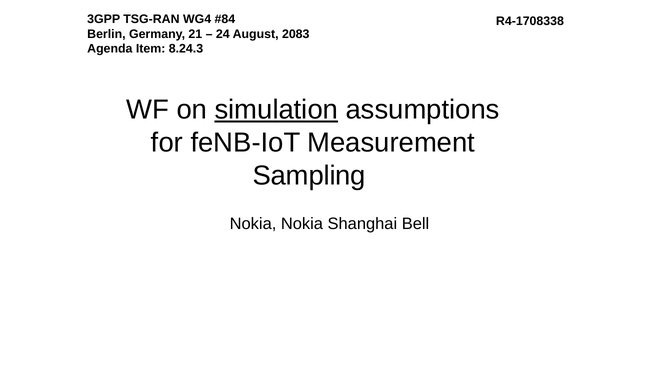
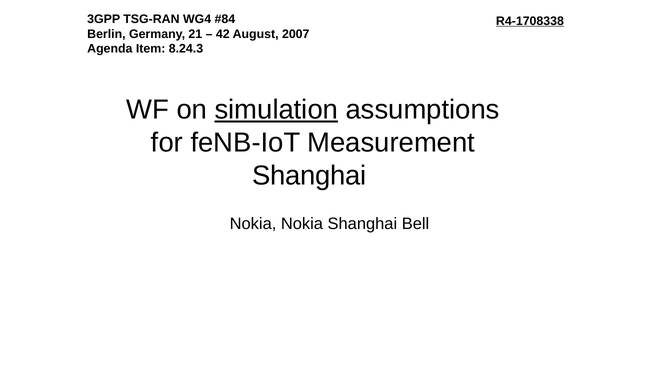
R4-1708338 underline: none -> present (530, 21)
24: 24 -> 42 (223, 34)
2083: 2083 -> 2007 (296, 34)
Sampling: Sampling -> Shanghai (309, 175)
